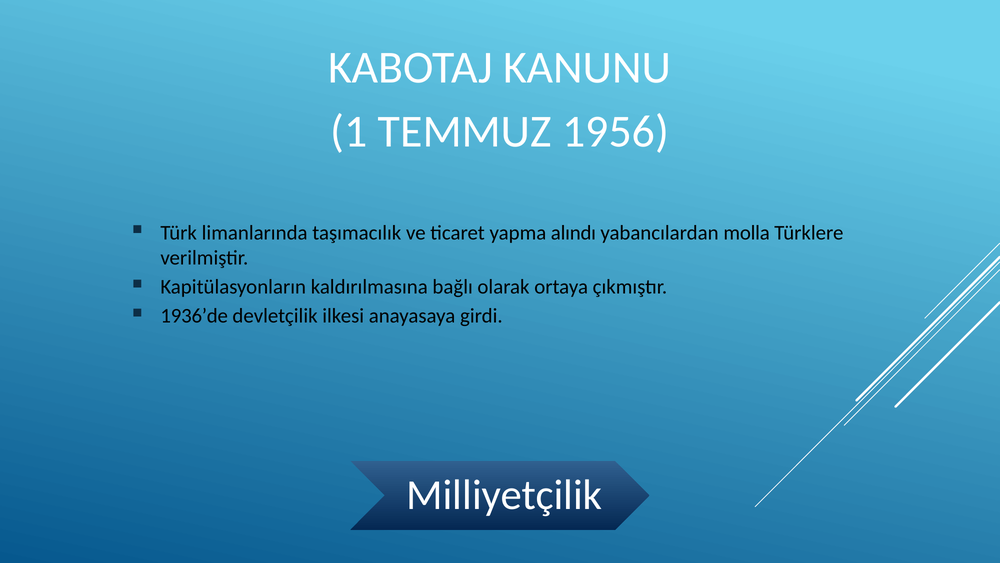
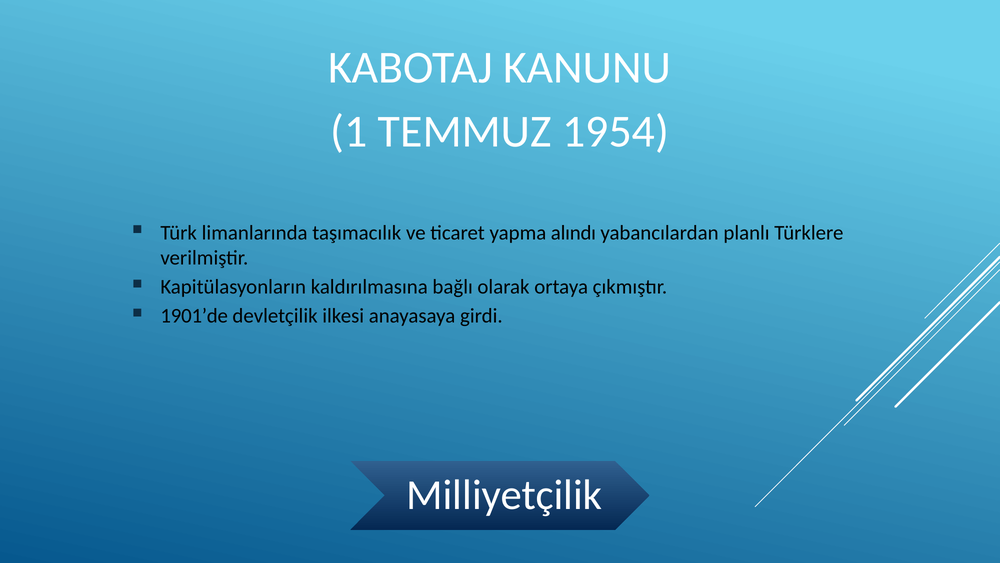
1956: 1956 -> 1954 (616, 132)
molla: molla -> planlı (747, 232)
1936’de: 1936’de -> 1901’de (194, 316)
